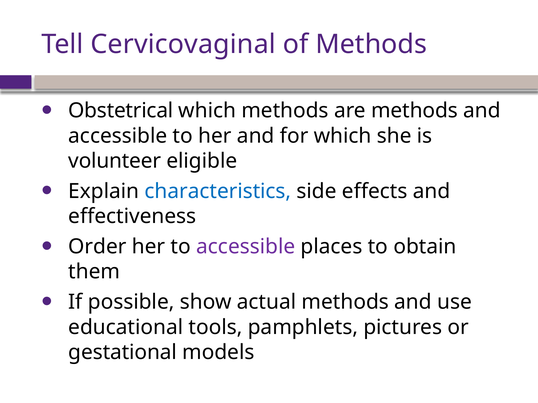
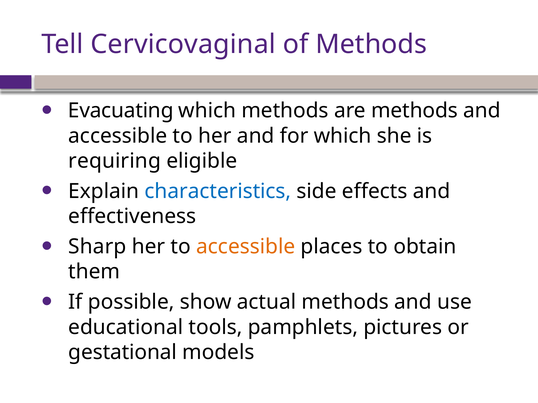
Obstetrical: Obstetrical -> Evacuating (121, 111)
volunteer: volunteer -> requiring (115, 161)
Order: Order -> Sharp (97, 247)
accessible colour: purple -> orange (246, 247)
